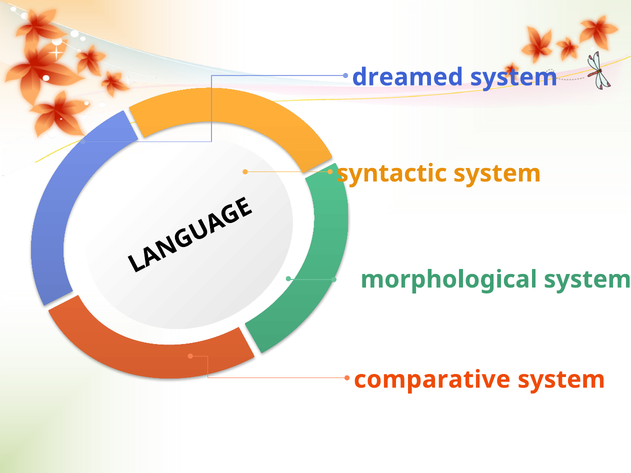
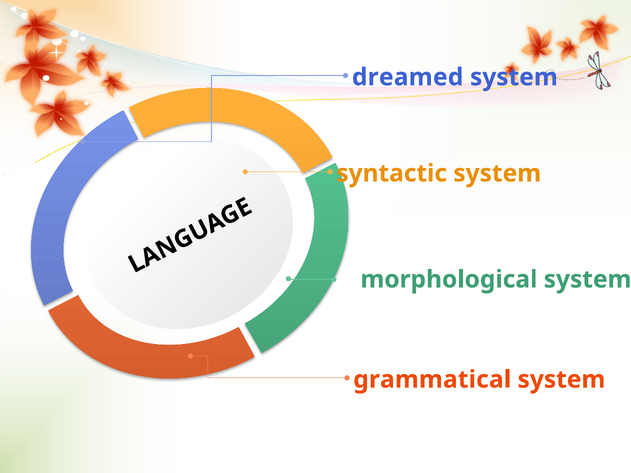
comparative: comparative -> grammatical (432, 380)
